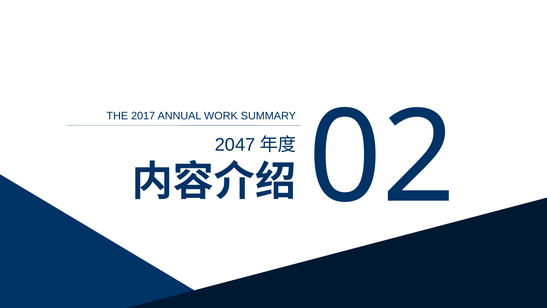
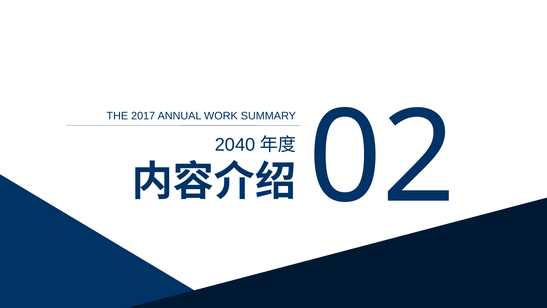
2047: 2047 -> 2040 (235, 145)
